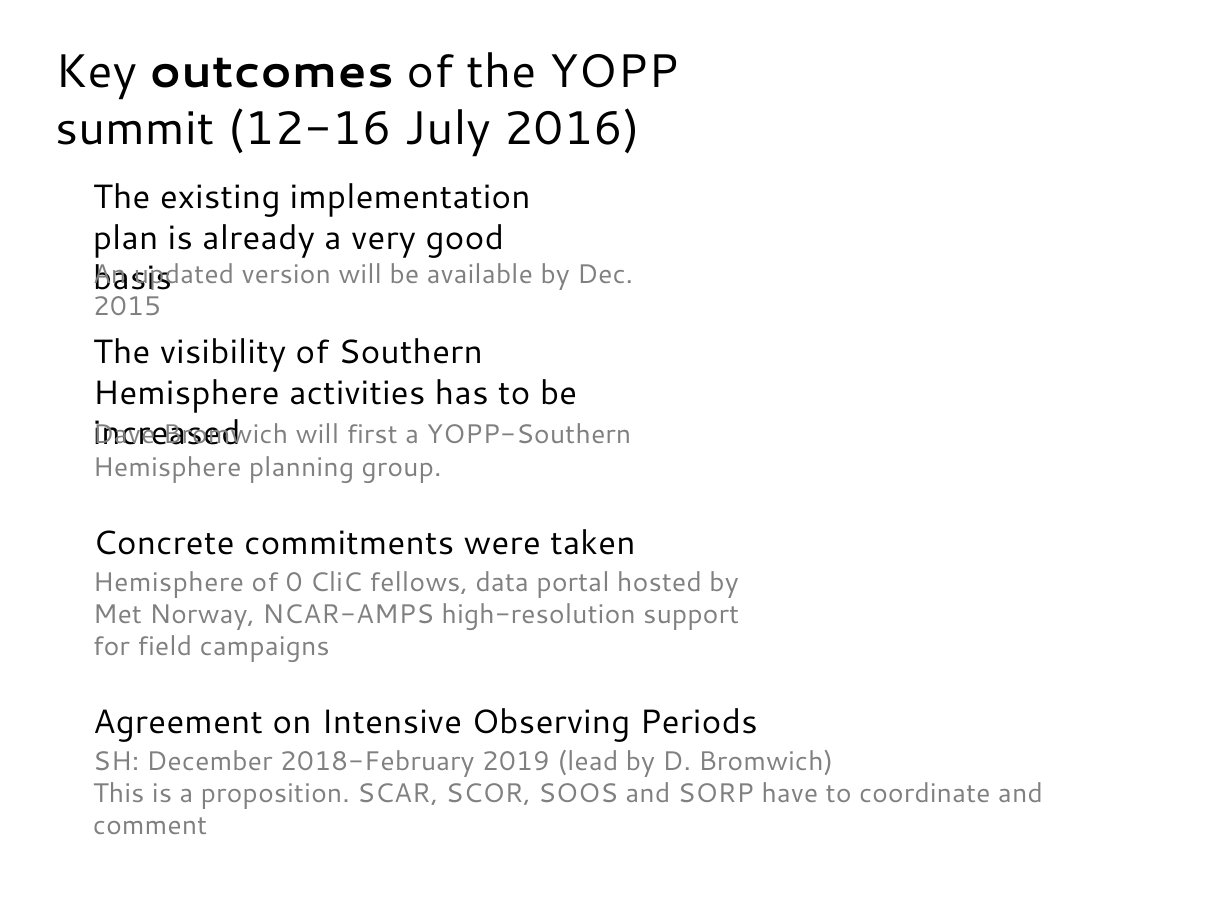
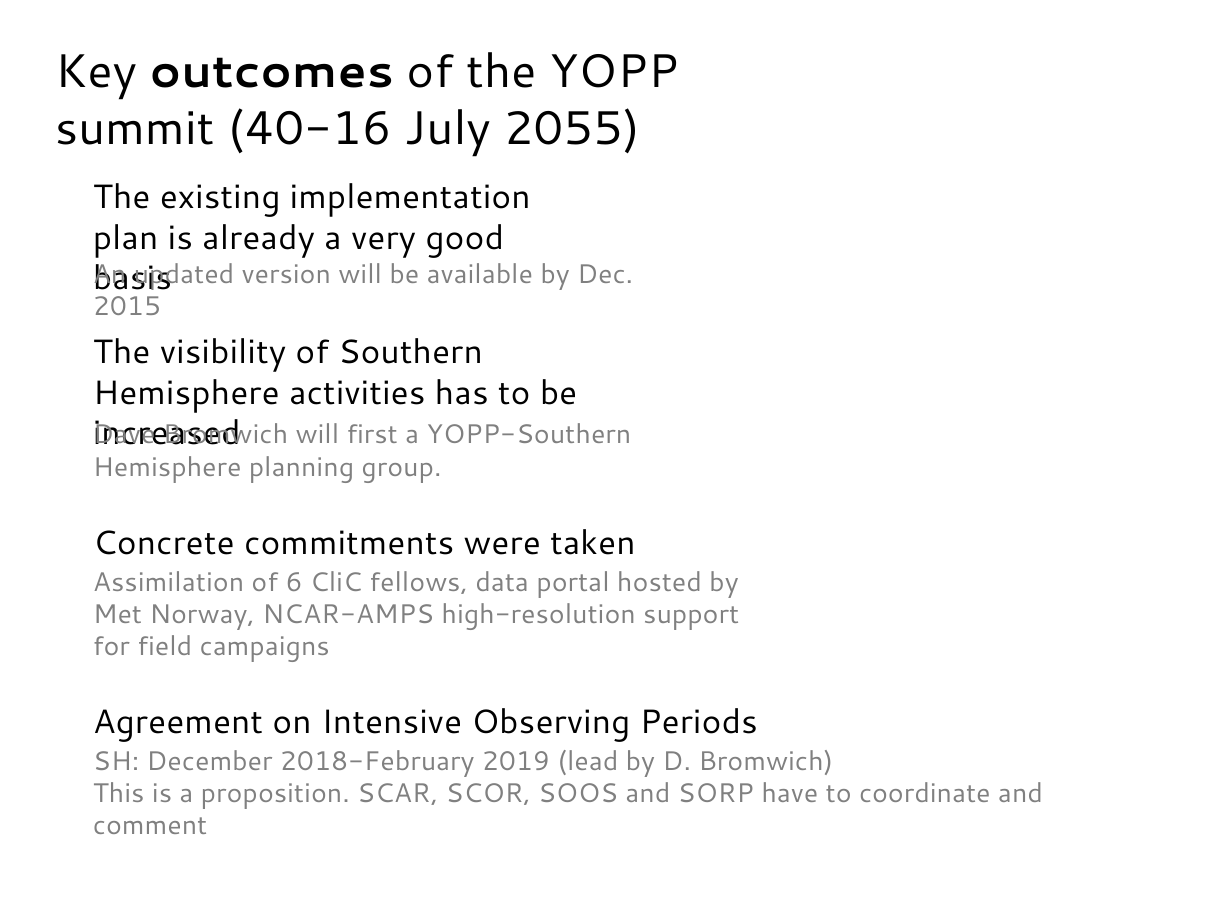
12-16: 12-16 -> 40-16 (310, 129)
2016: 2016 -> 2055 (572, 129)
Hemisphere: Hemisphere -> Assimilation (169, 582)
0: 0 -> 6 (294, 582)
